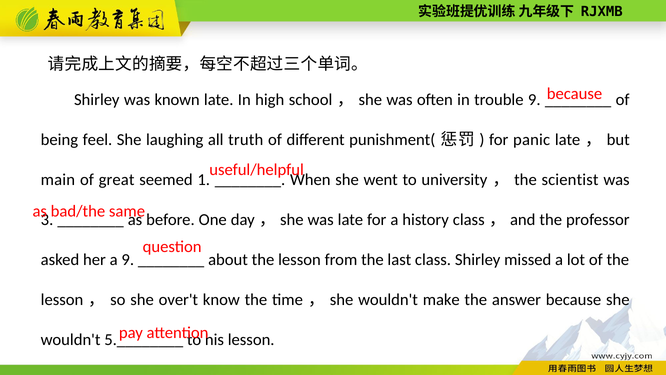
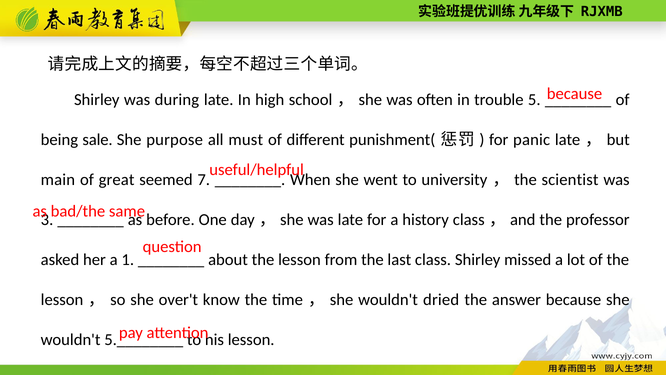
known: known -> during (177, 100)
trouble 9: 9 -> 5 (534, 100)
feel: feel -> sale (98, 140)
laughing: laughing -> purpose (175, 140)
truth: truth -> must (246, 140)
1: 1 -> 7 (204, 180)
a 9: 9 -> 1 (128, 259)
make: make -> dried (441, 299)
